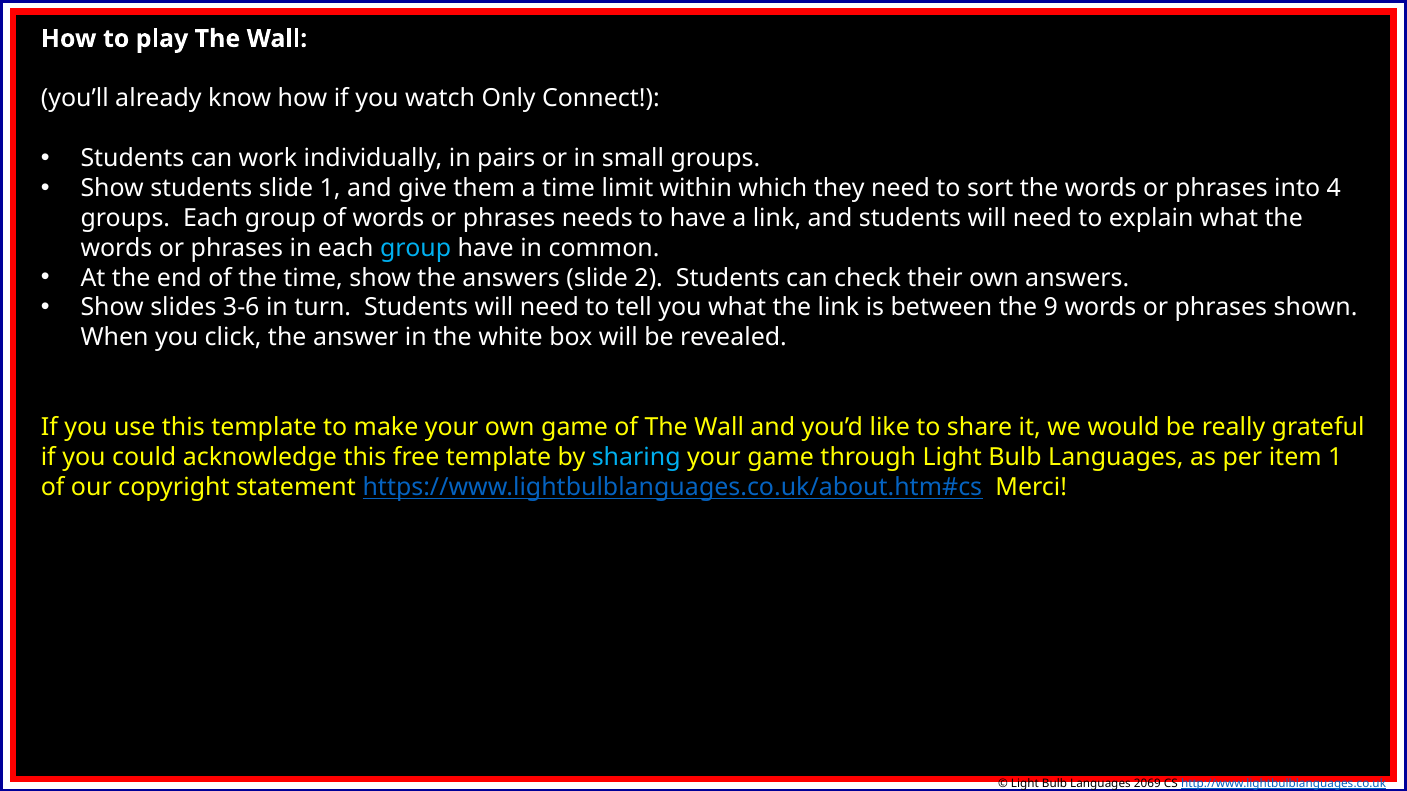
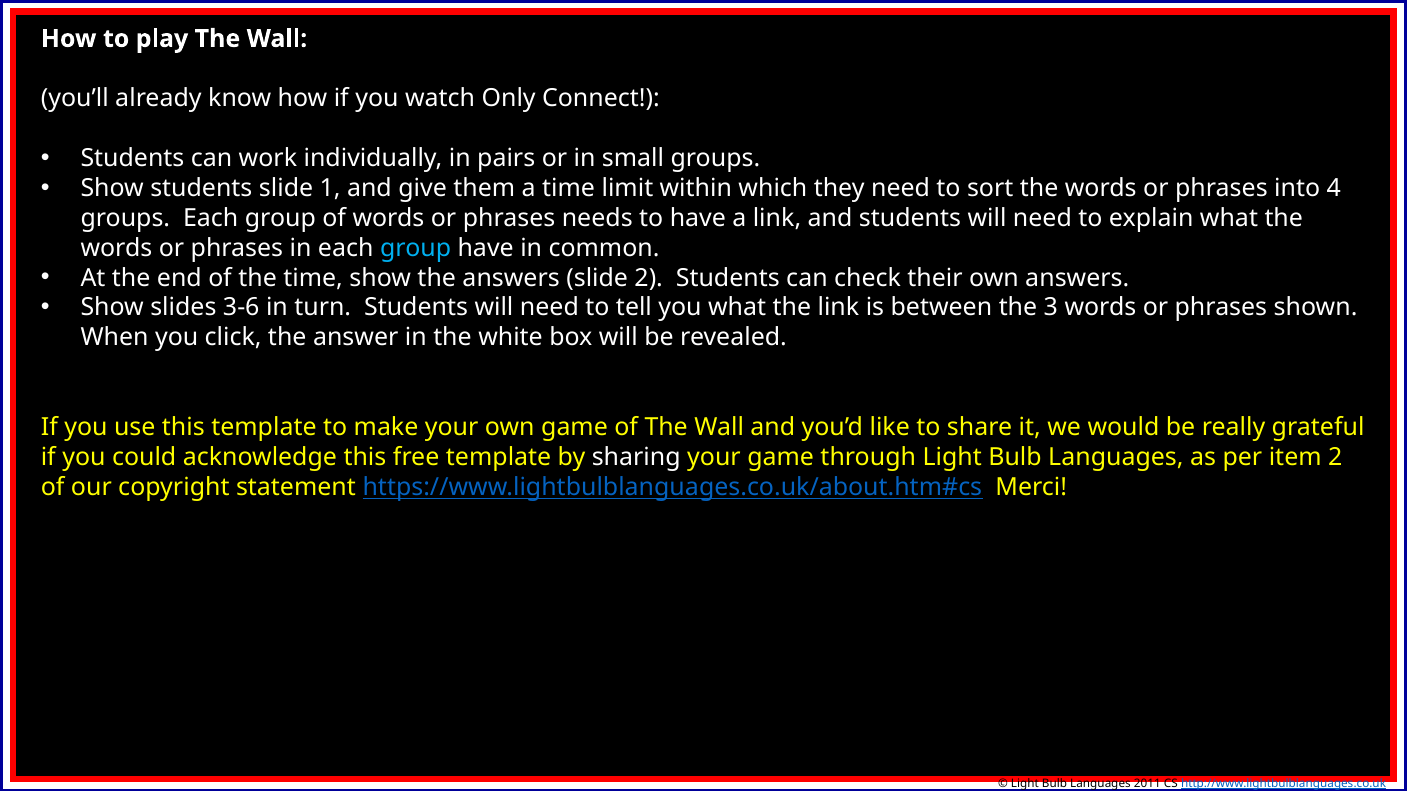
9: 9 -> 3 (1051, 308)
sharing colour: light blue -> white (636, 457)
item 1: 1 -> 2 (1335, 457)
2069: 2069 -> 2011 (1147, 784)
